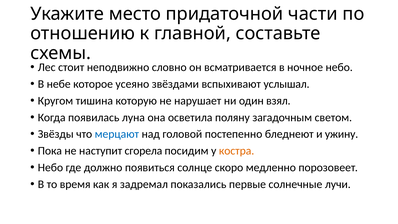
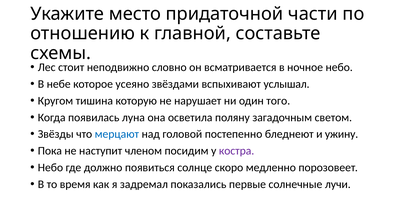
взял: взял -> того (278, 101)
сгорела: сгорела -> членом (143, 151)
костра colour: orange -> purple (237, 151)
